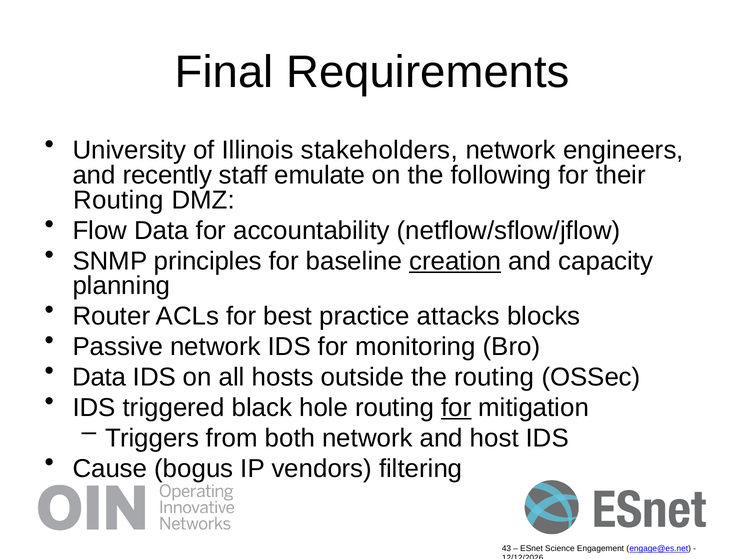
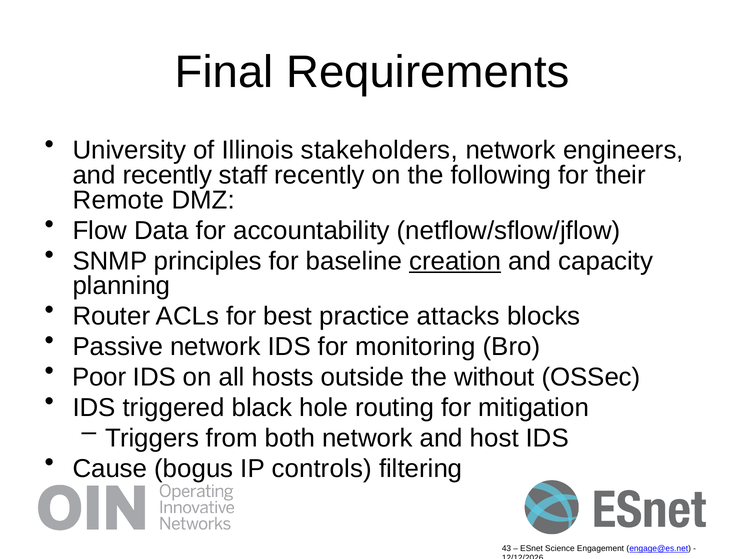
staff emulate: emulate -> recently (320, 175)
Routing: Routing -> Remote (118, 200)
Data: Data -> Poor (99, 377)
the routing: routing -> without (494, 377)
for underline: present -> none (456, 407)
vendors: vendors -> controls (322, 468)
